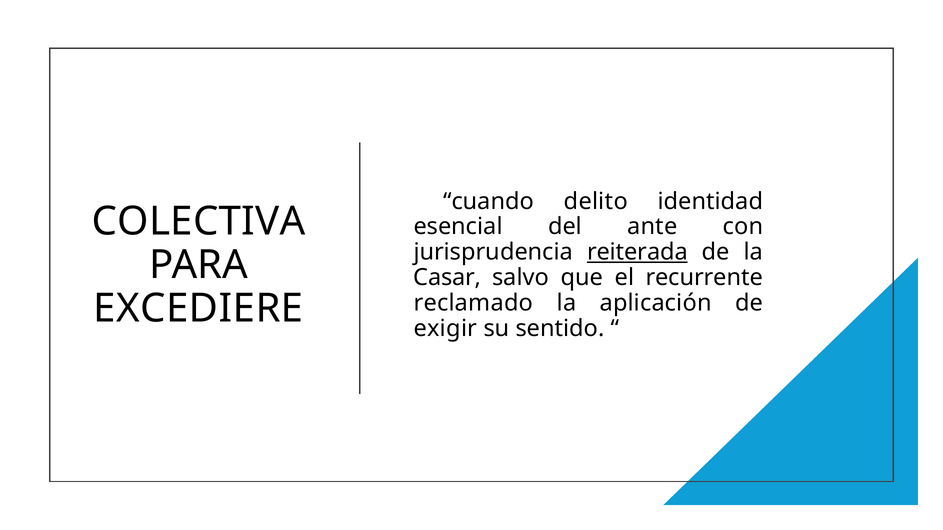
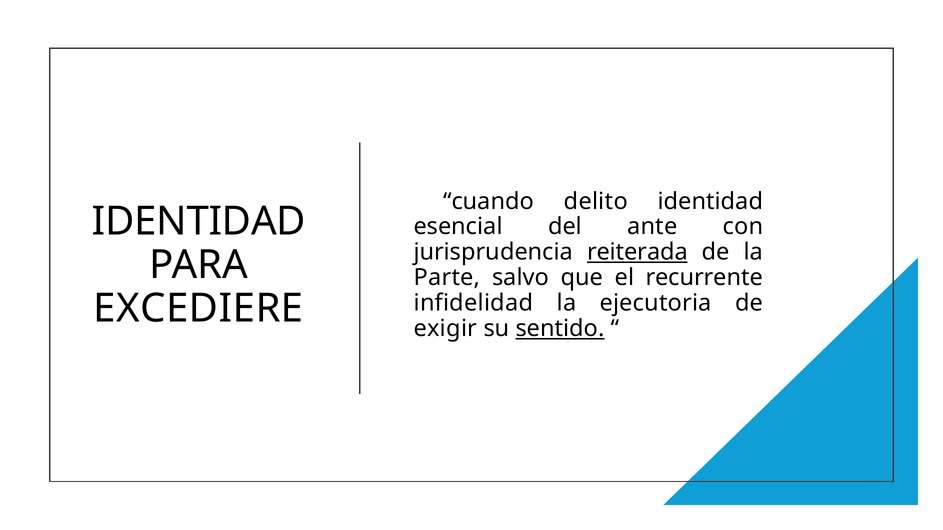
COLECTIVA: COLECTIVA -> IDENTIDAD (199, 221)
Casar: Casar -> Parte (447, 278)
reclamado: reclamado -> infidelidad (473, 303)
aplicación: aplicación -> ejecutoria (656, 303)
sentido underline: none -> present (560, 329)
